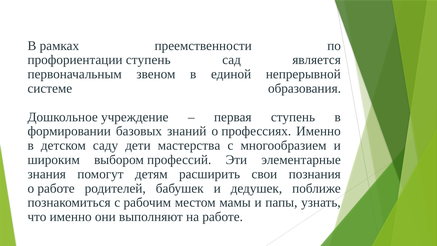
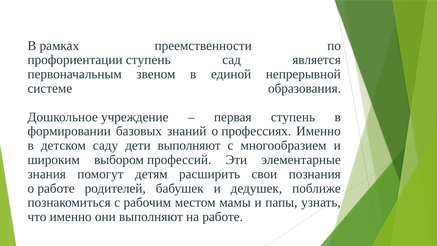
дети мастерства: мастерства -> выполняют (189, 145)
